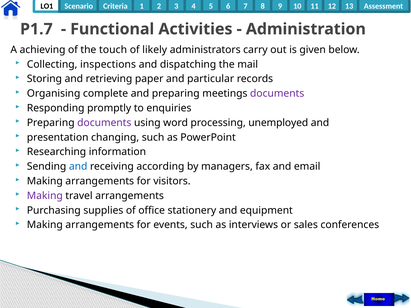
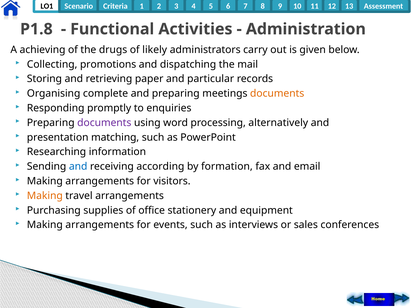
P1.7: P1.7 -> P1.8 (36, 29)
touch: touch -> drugs (113, 50)
inspections: inspections -> promotions (108, 64)
documents colour: purple -> orange (277, 94)
unemployed: unemployed -> alternatively (278, 123)
changing: changing -> matching (115, 137)
managers: managers -> formation (227, 167)
Making colour: purple -> orange (45, 196)
